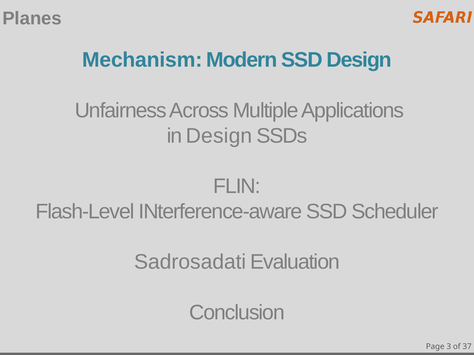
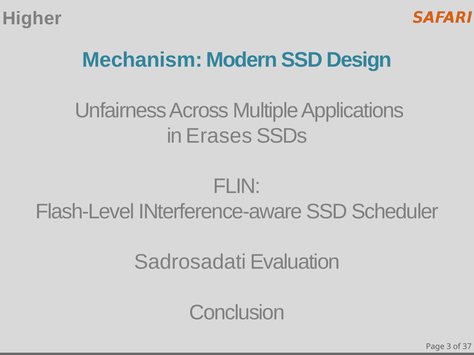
Planes: Planes -> Higher (32, 18)
in Design: Design -> Erases (219, 136)
